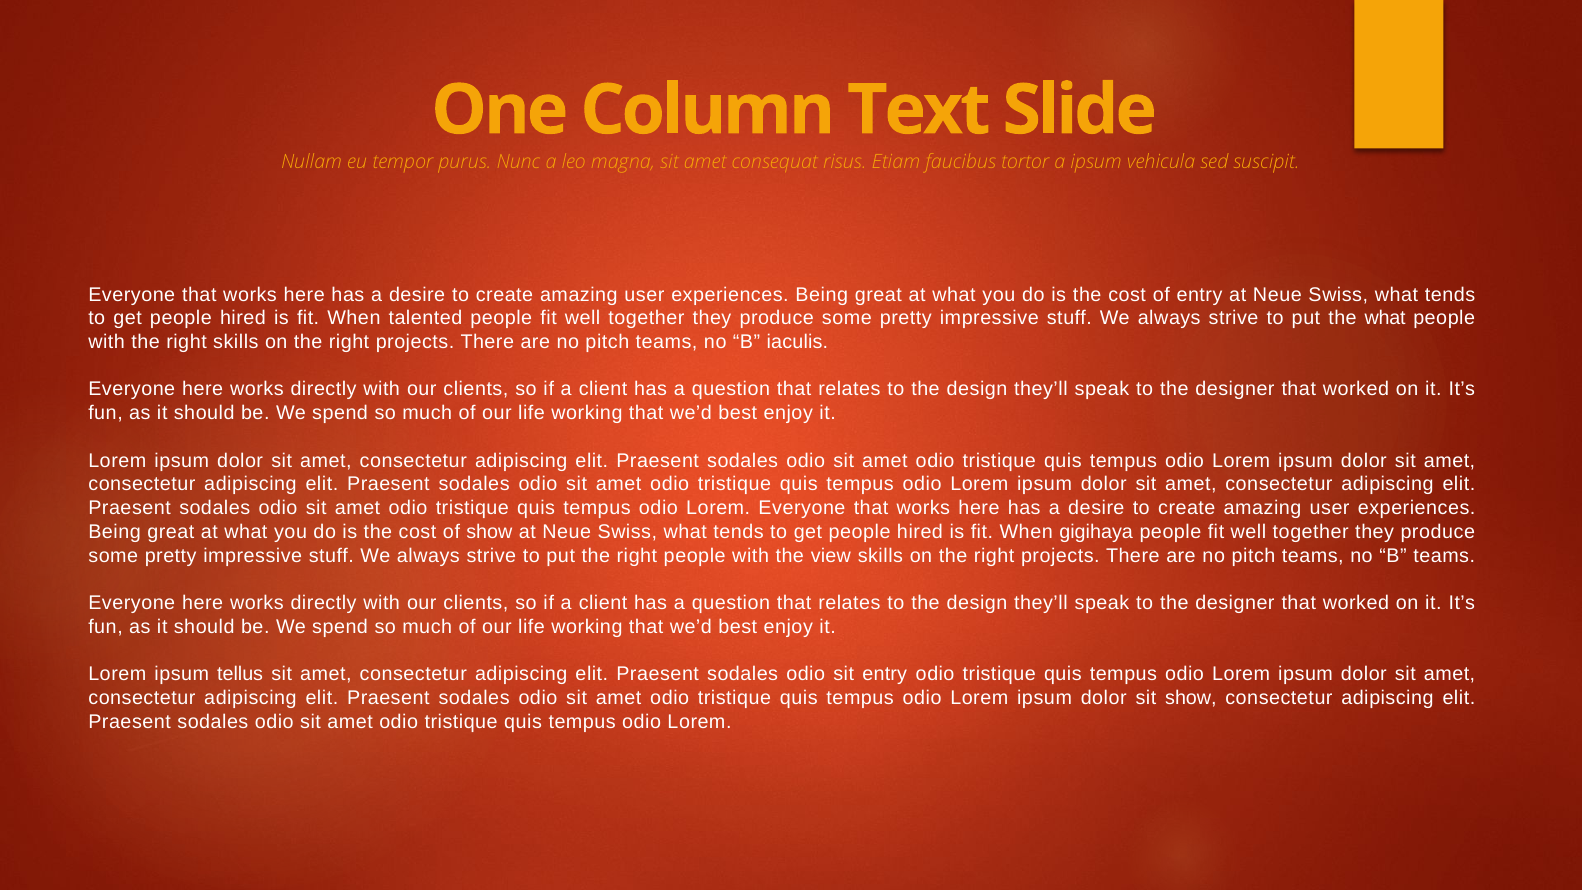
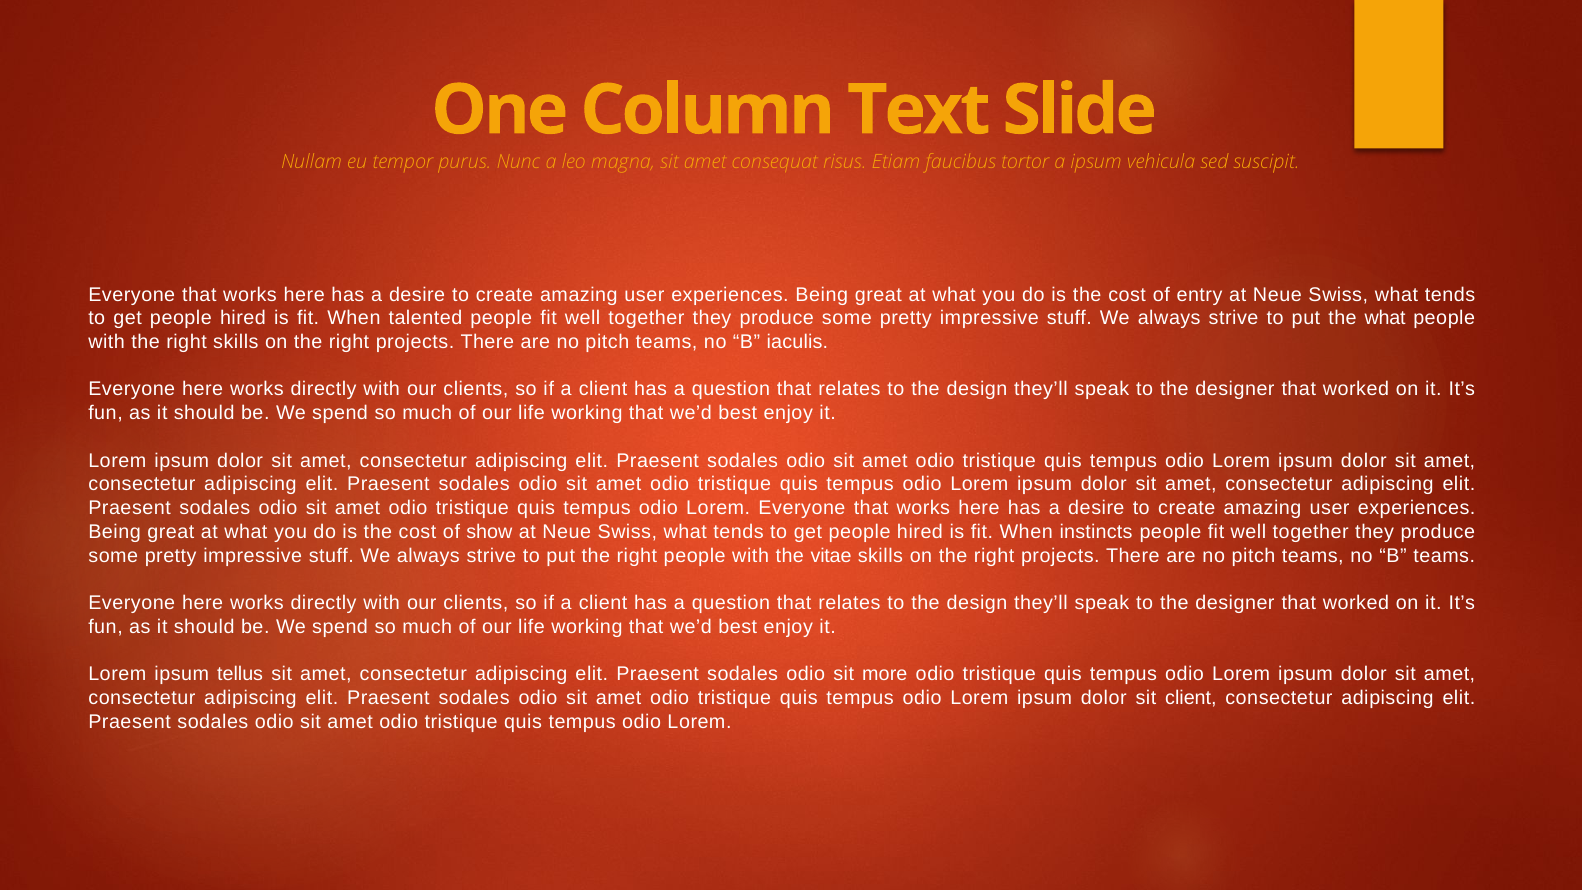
gigihaya: gigihaya -> instincts (1096, 532)
view: view -> vitae (831, 556)
sit entry: entry -> more (885, 674)
sit show: show -> client (1191, 698)
